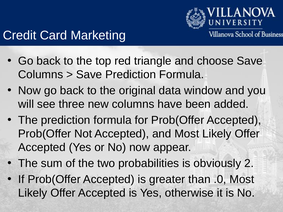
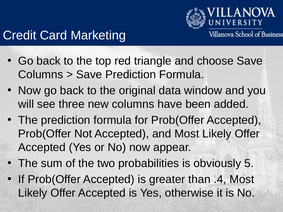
2: 2 -> 5 (249, 164)
.0: .0 -> .4 (220, 180)
